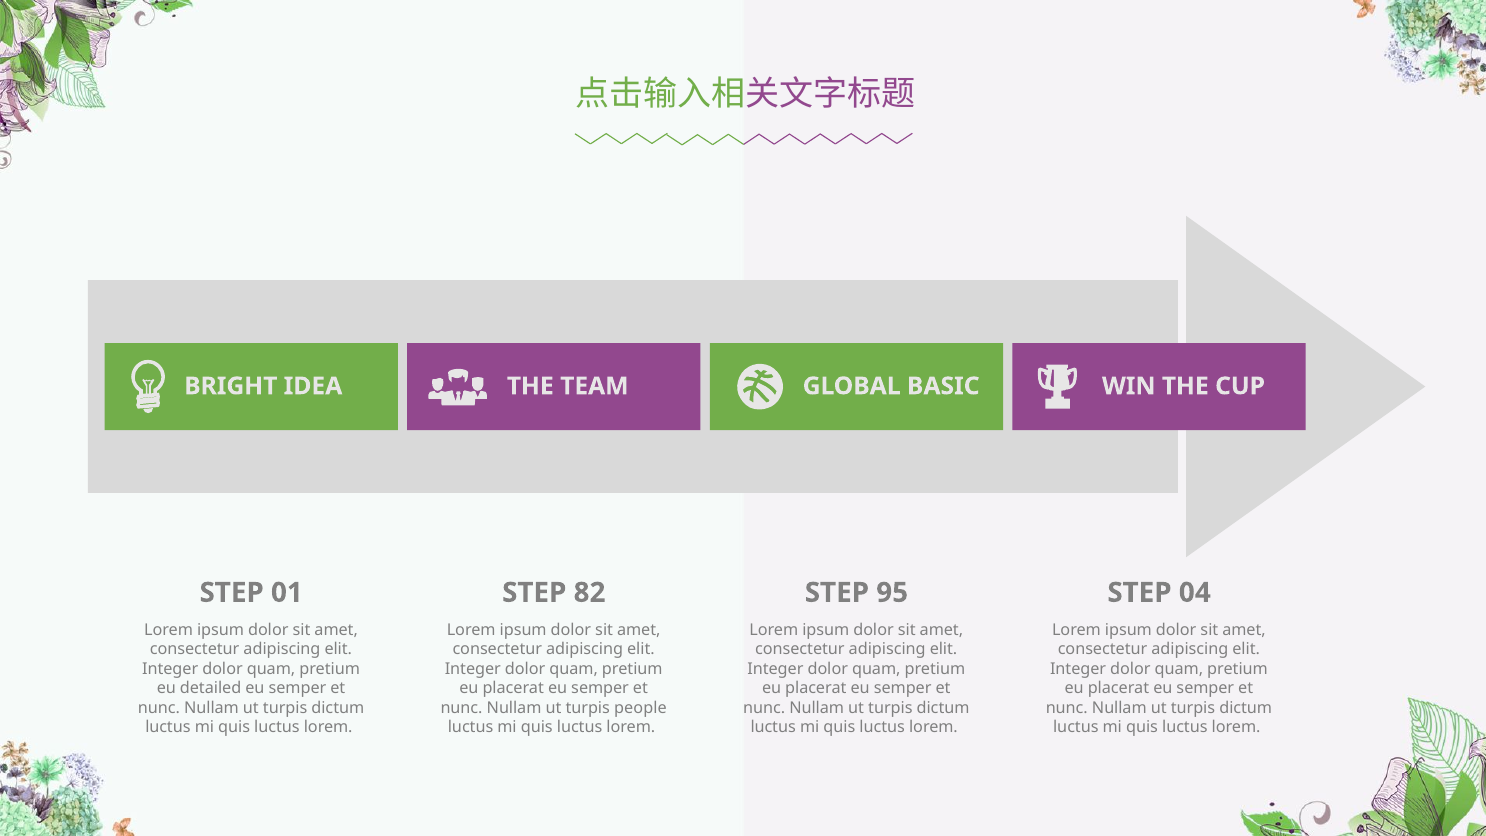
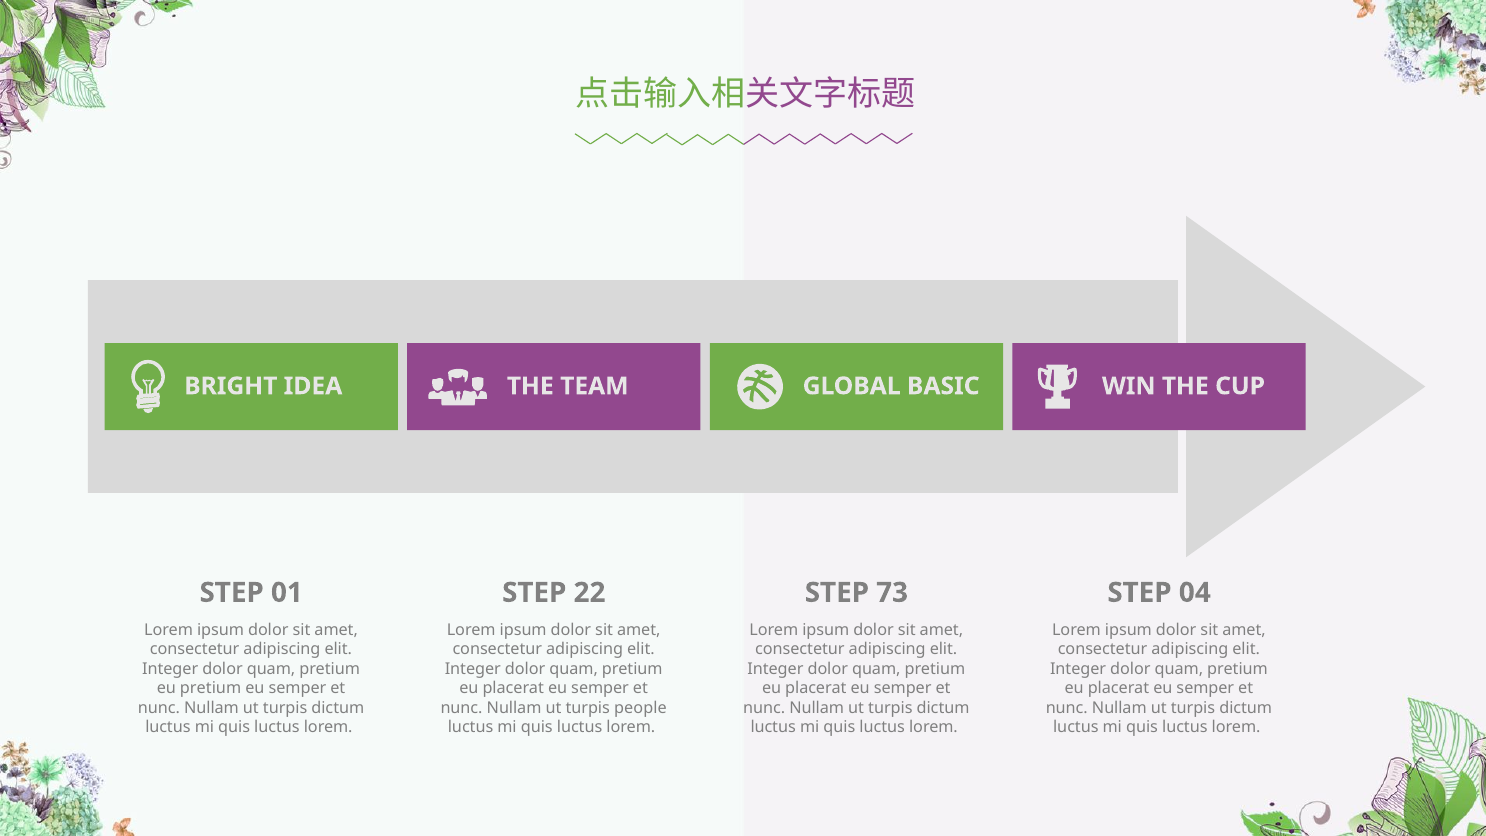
82: 82 -> 22 (590, 593)
95: 95 -> 73 (892, 593)
eu detailed: detailed -> pretium (211, 688)
